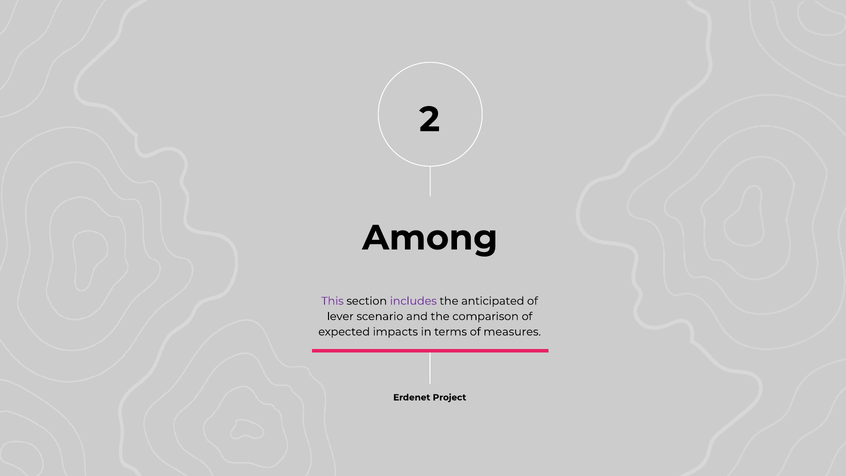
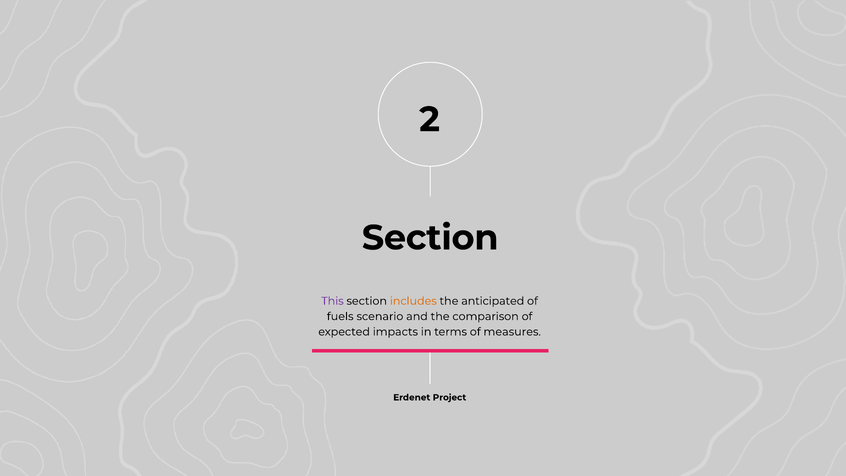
Among: Among -> Section (430, 238)
includes colour: purple -> orange (413, 301)
lever: lever -> fuels (340, 316)
